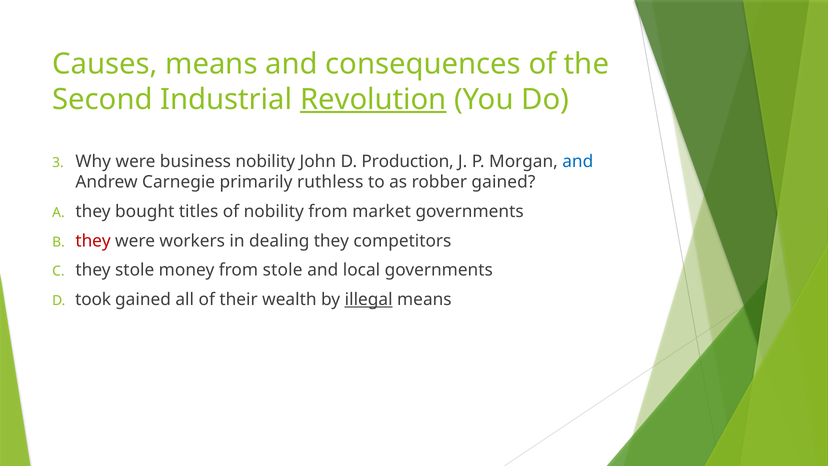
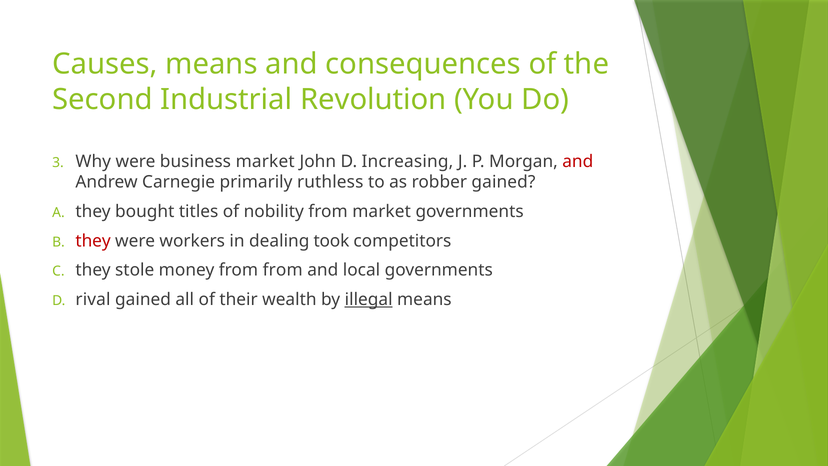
Revolution underline: present -> none (373, 99)
business nobility: nobility -> market (265, 161)
Production: Production -> Increasing (407, 161)
and colour: blue -> red (578, 161)
dealing they: they -> took (331, 241)
from stole: stole -> from (283, 270)
took: took -> rival (93, 299)
